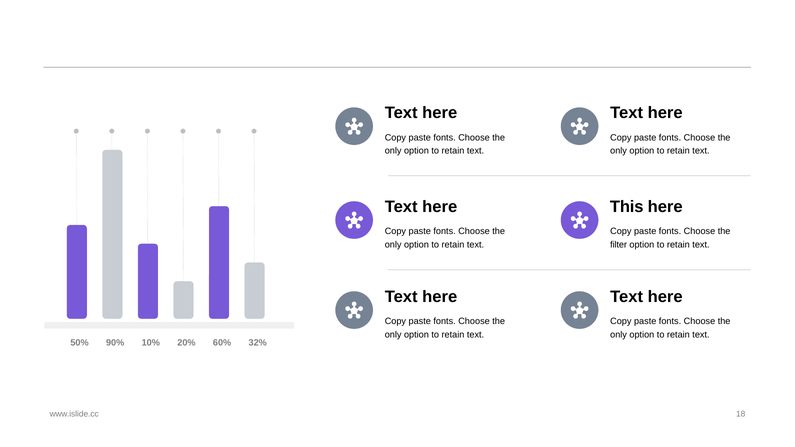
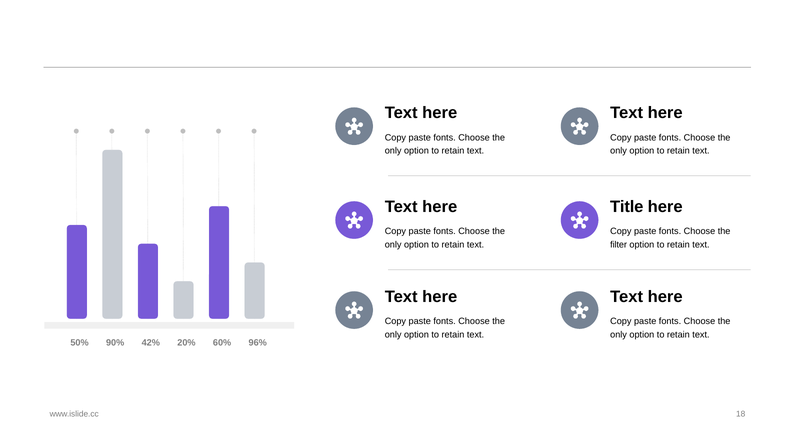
This: This -> Title (627, 207)
10%: 10% -> 42% (151, 343)
32%: 32% -> 96% (258, 343)
